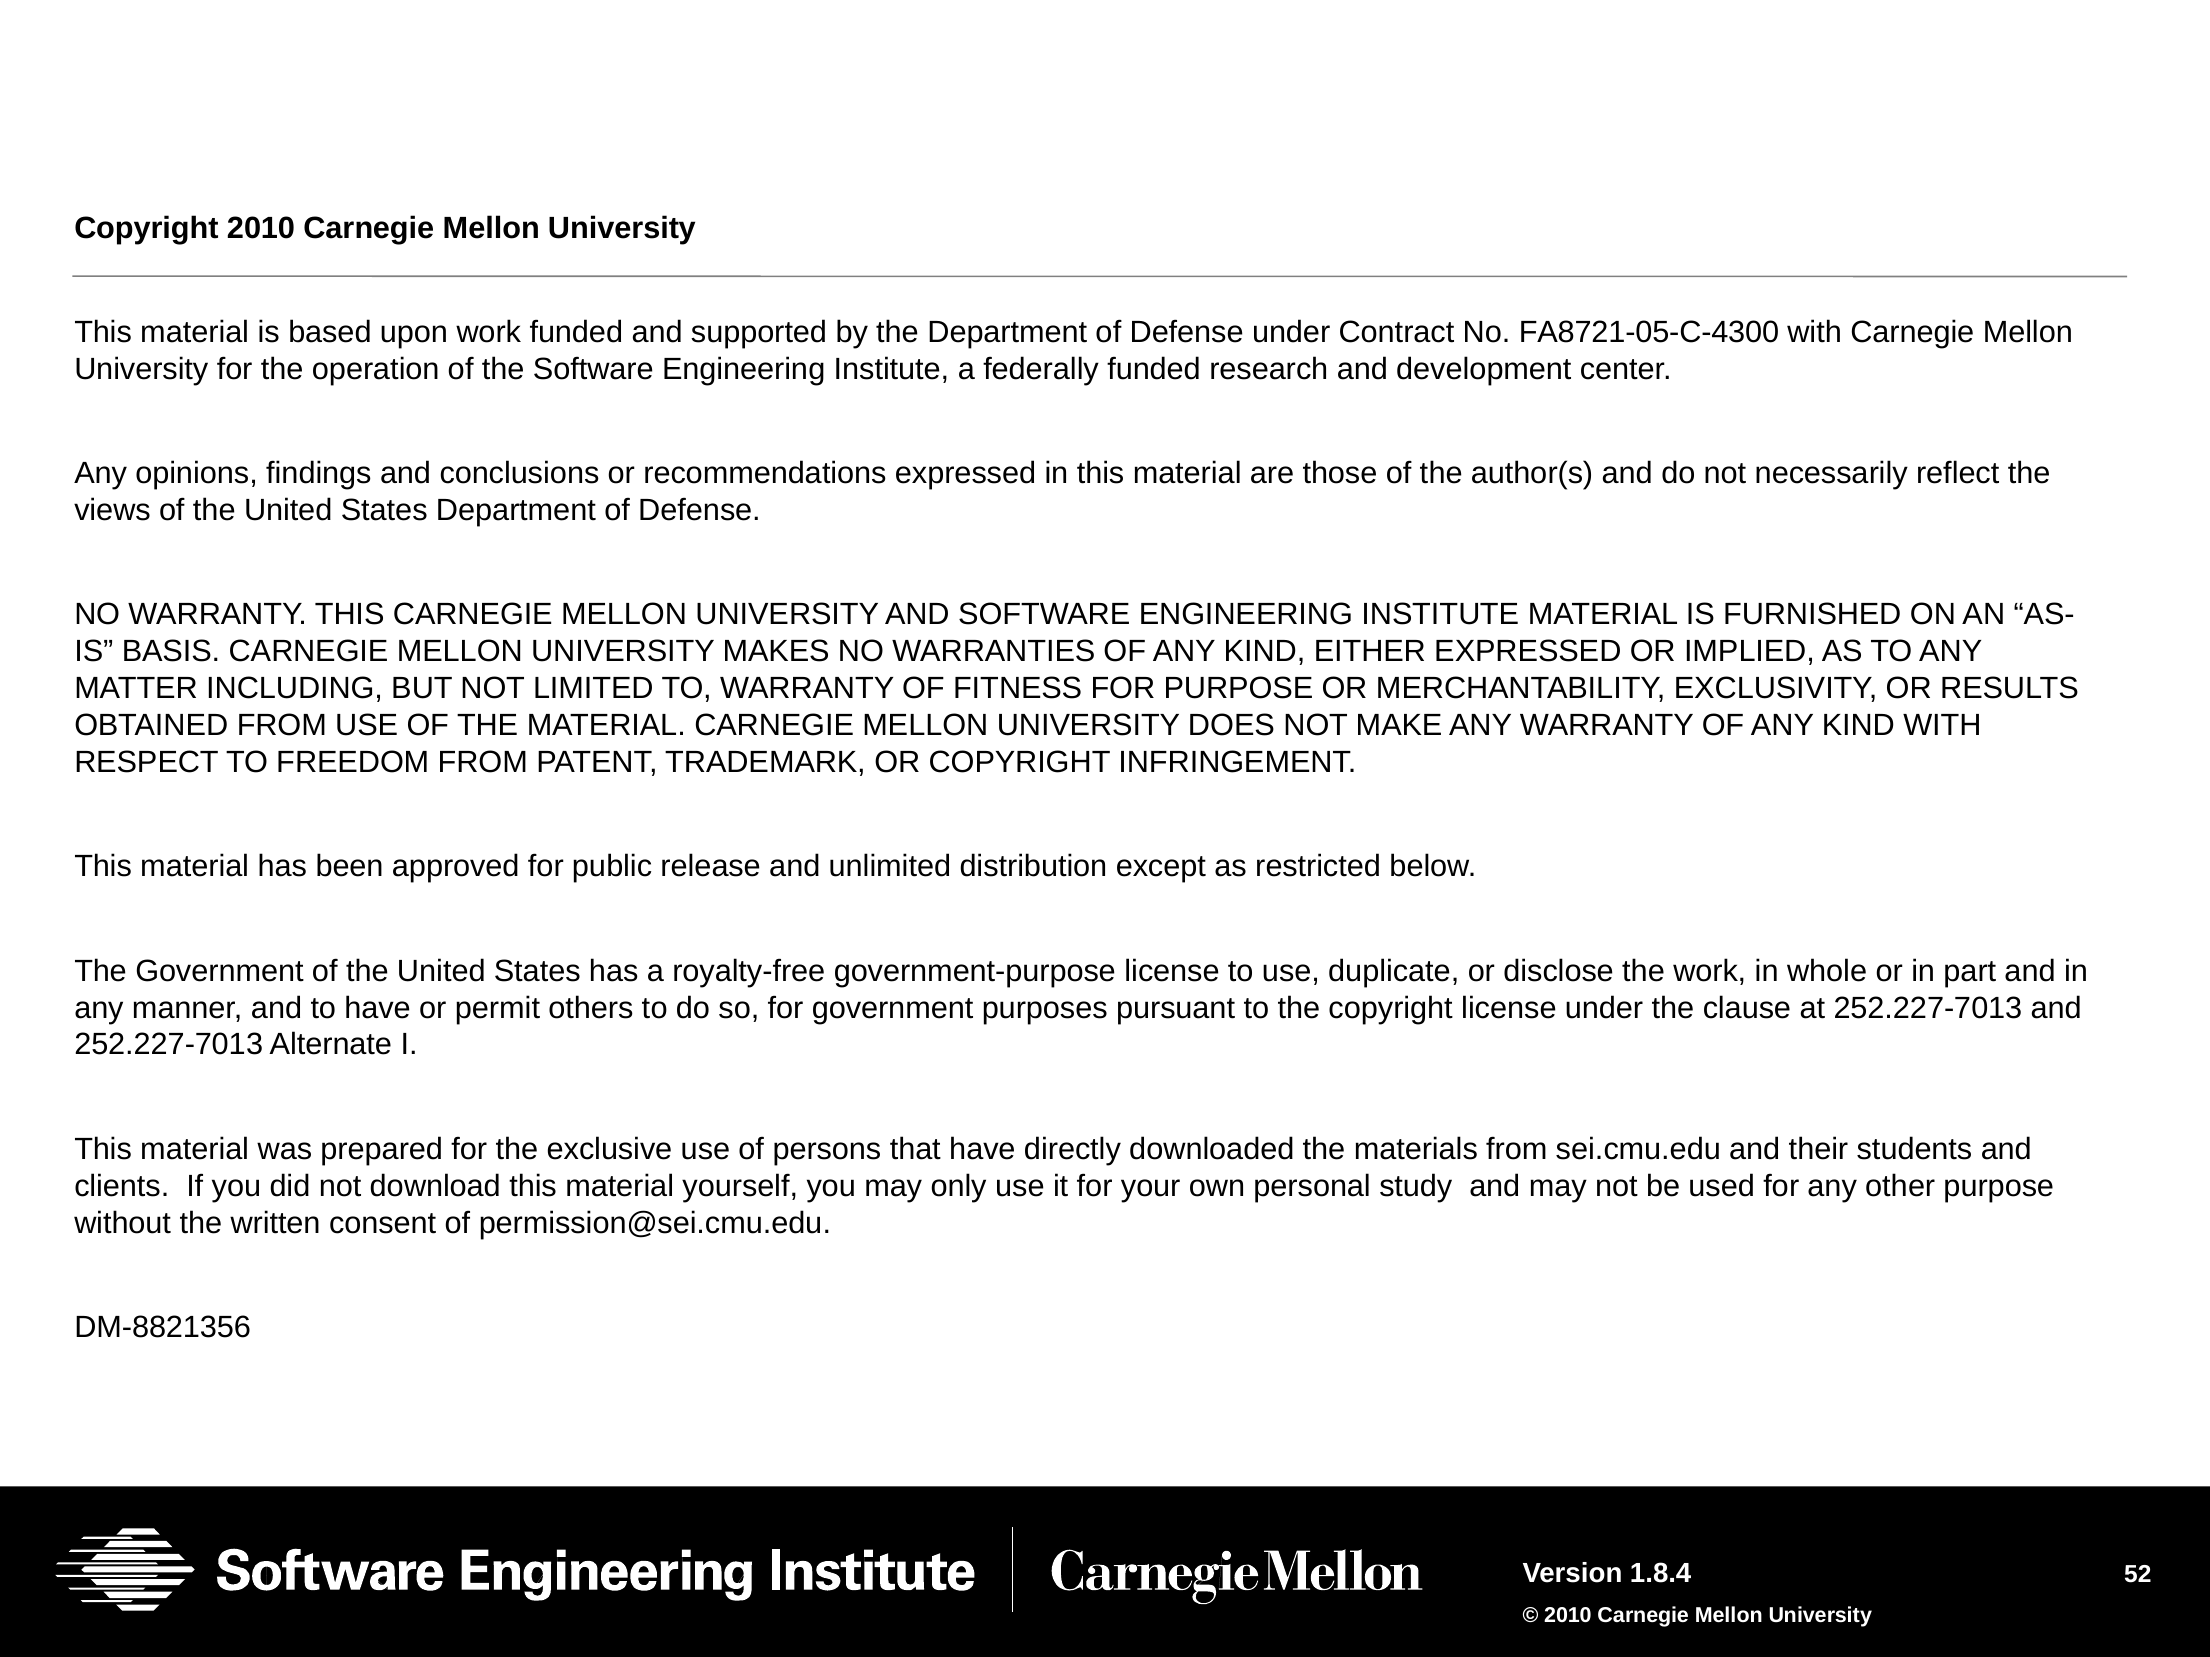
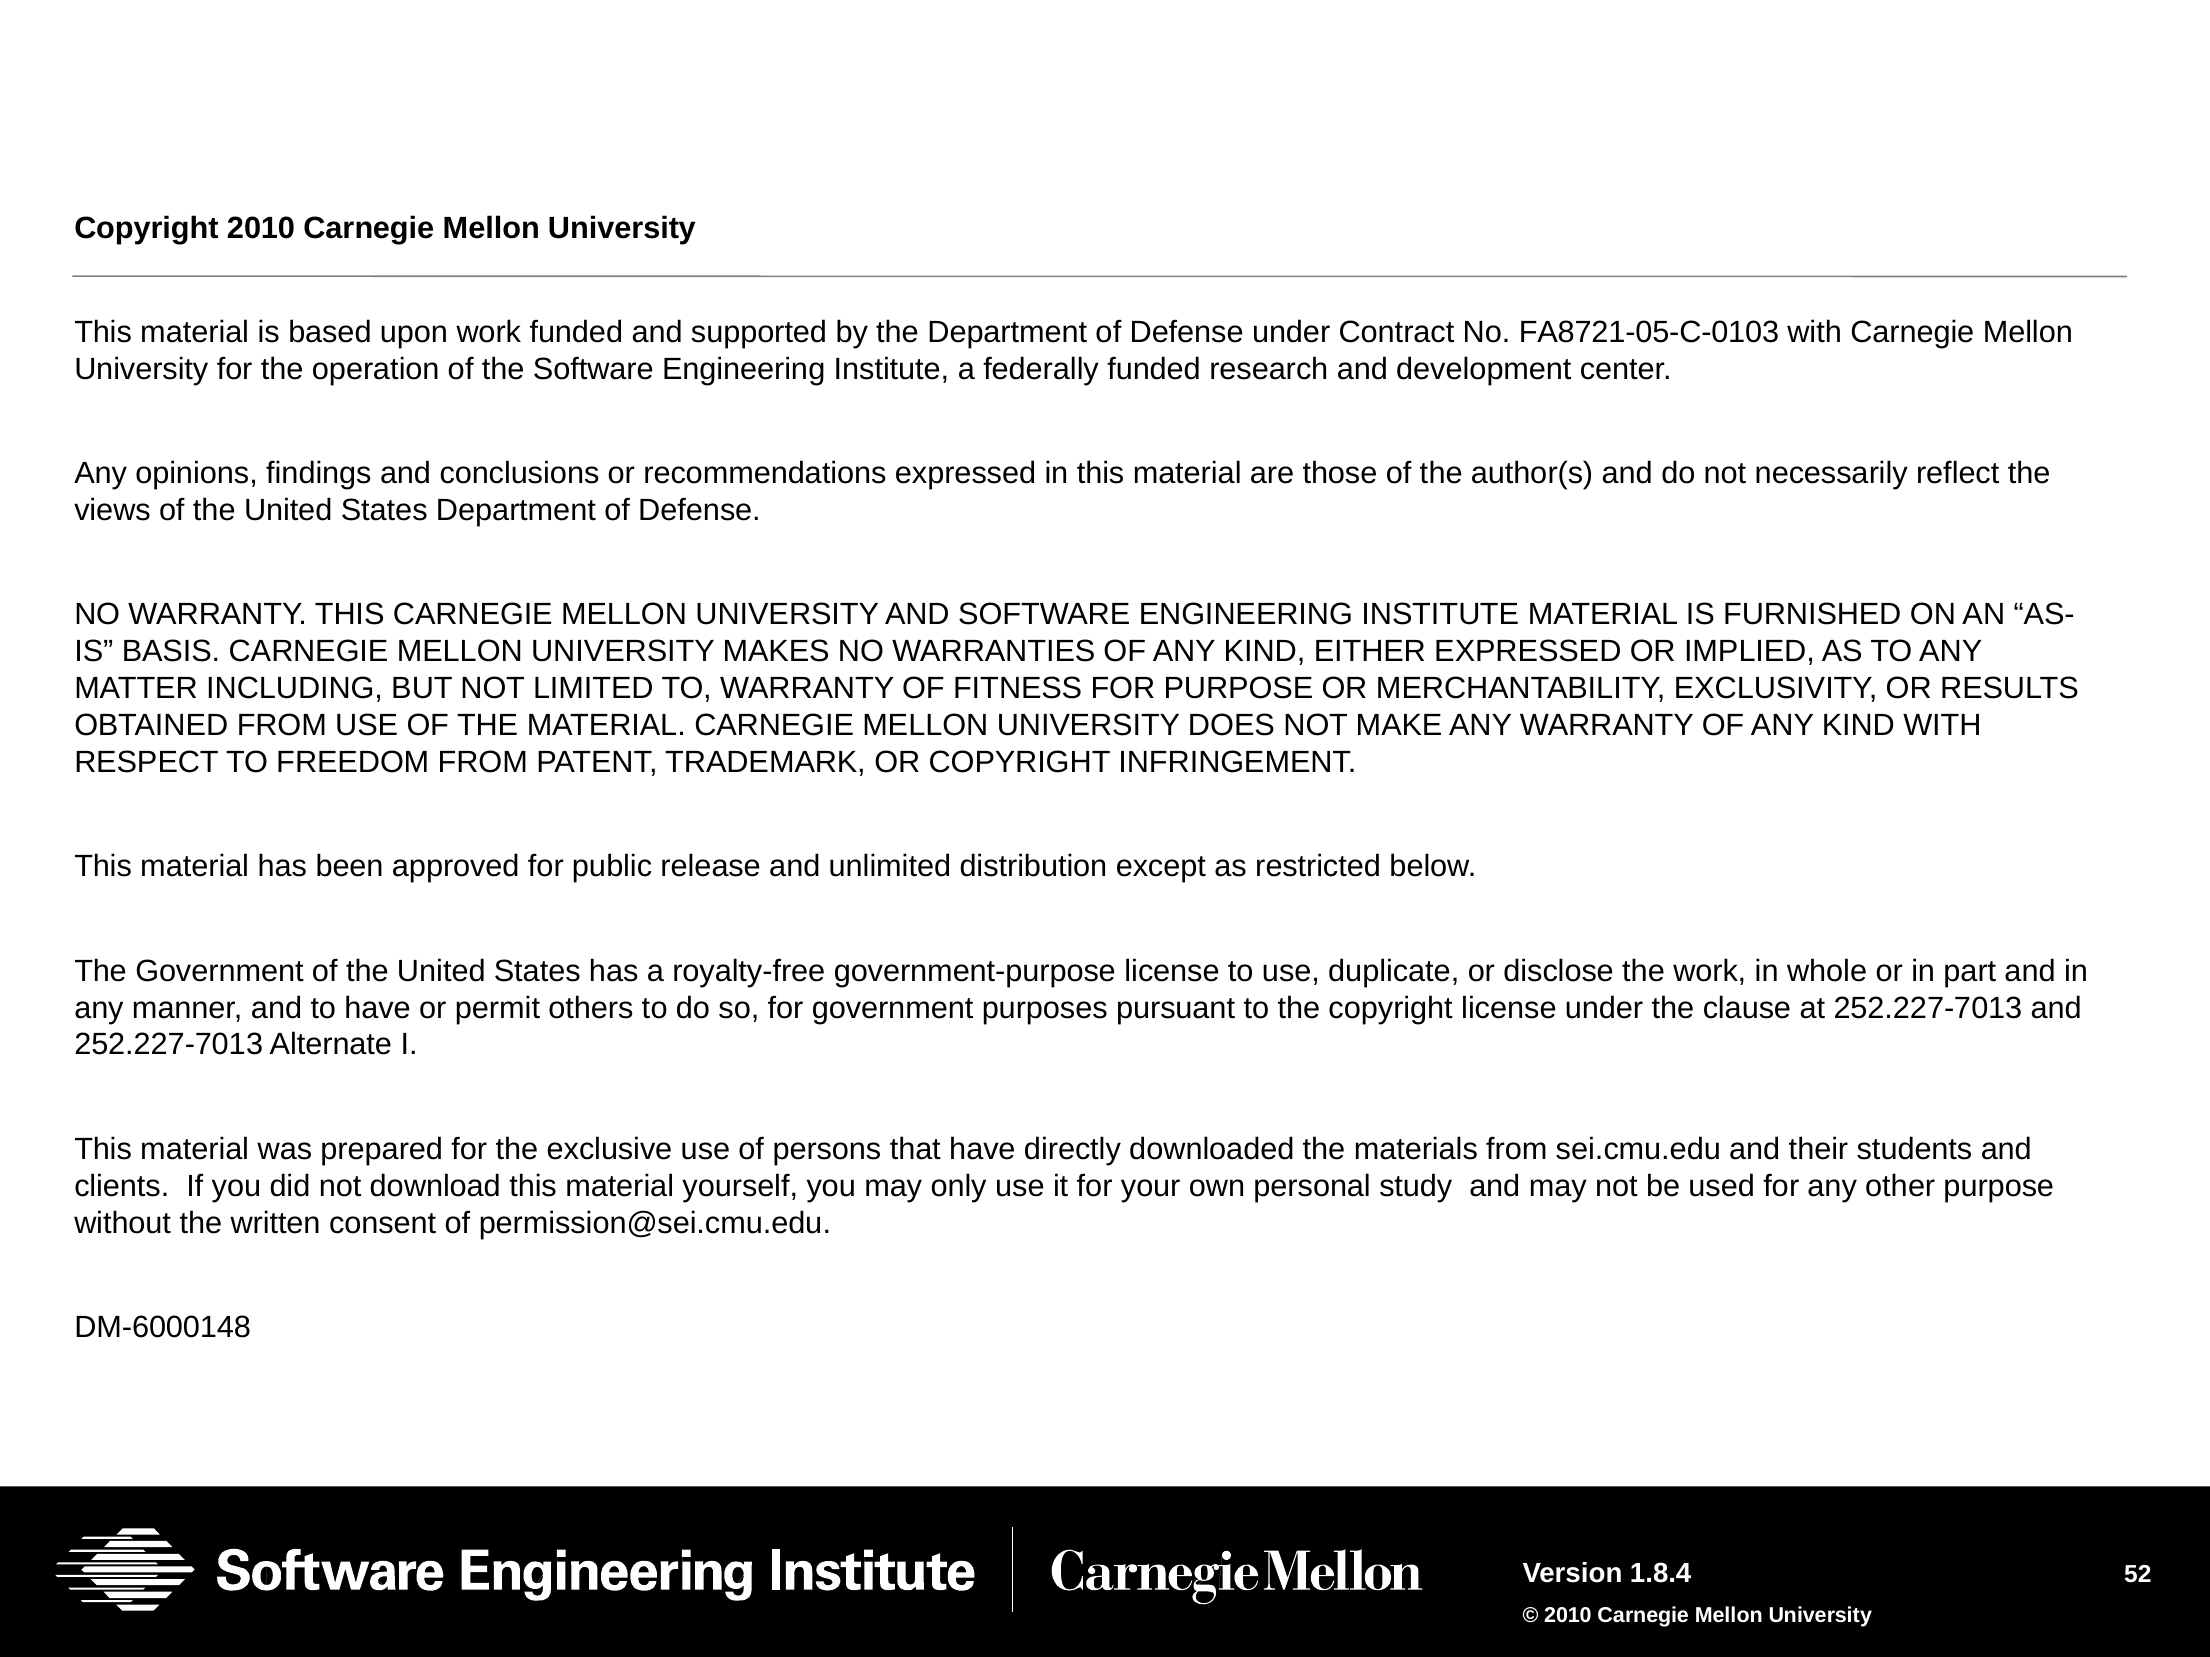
FA8721-05-C-4300: FA8721-05-C-4300 -> FA8721-05-C-0103 (1649, 332)
DM-8821356: DM-8821356 -> DM-6000148 (163, 1328)
